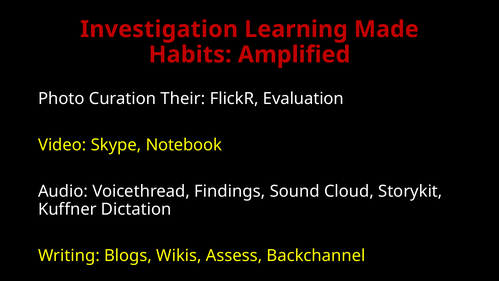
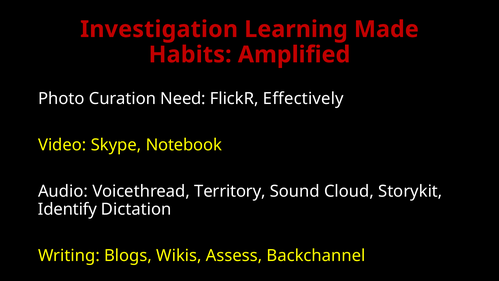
Their: Their -> Need (183, 98)
Evaluation: Evaluation -> Effectively (303, 98)
Findings: Findings -> Territory (230, 191)
Kuffner: Kuffner -> Identify (67, 209)
